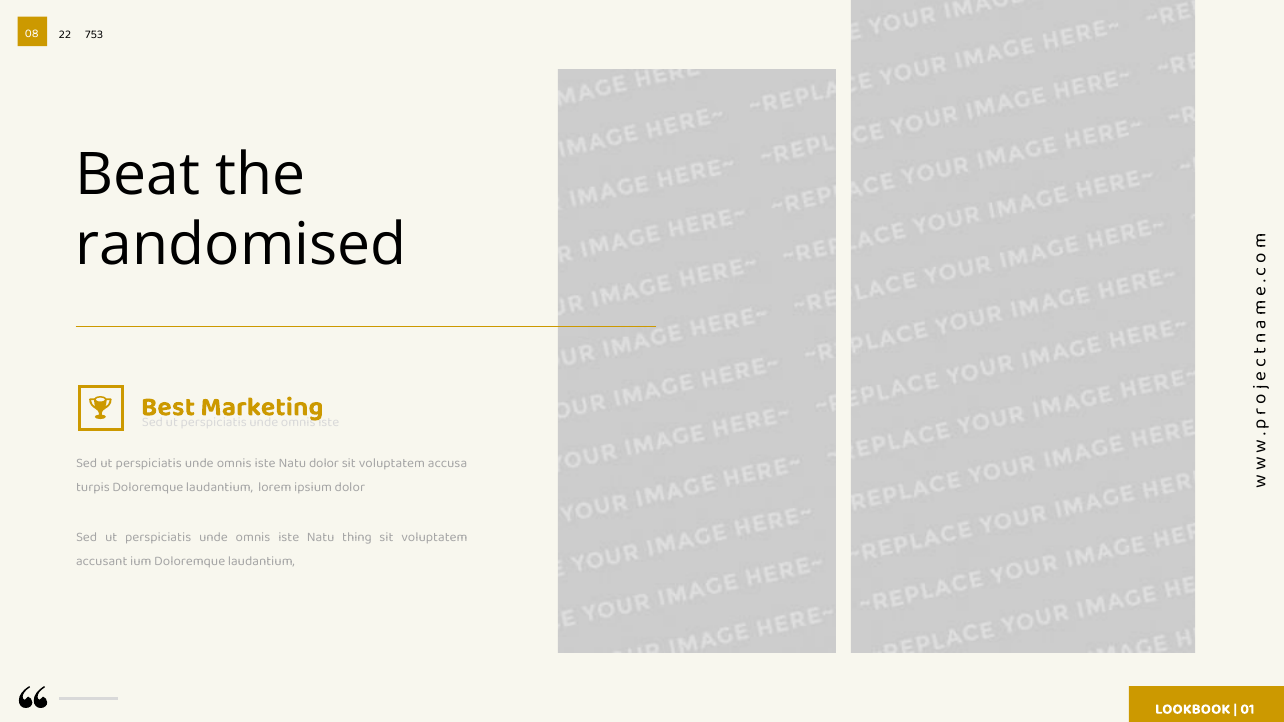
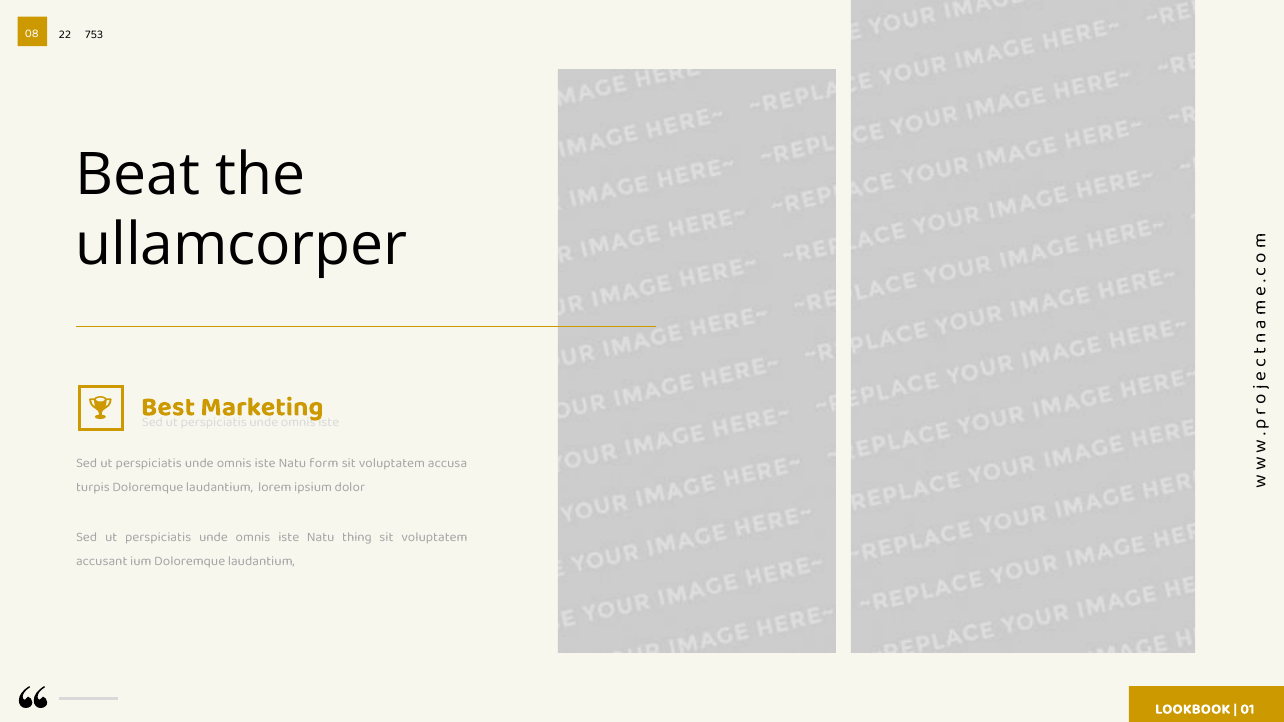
randomised: randomised -> ullamcorper (242, 245)
Natu dolor: dolor -> form (324, 463)
